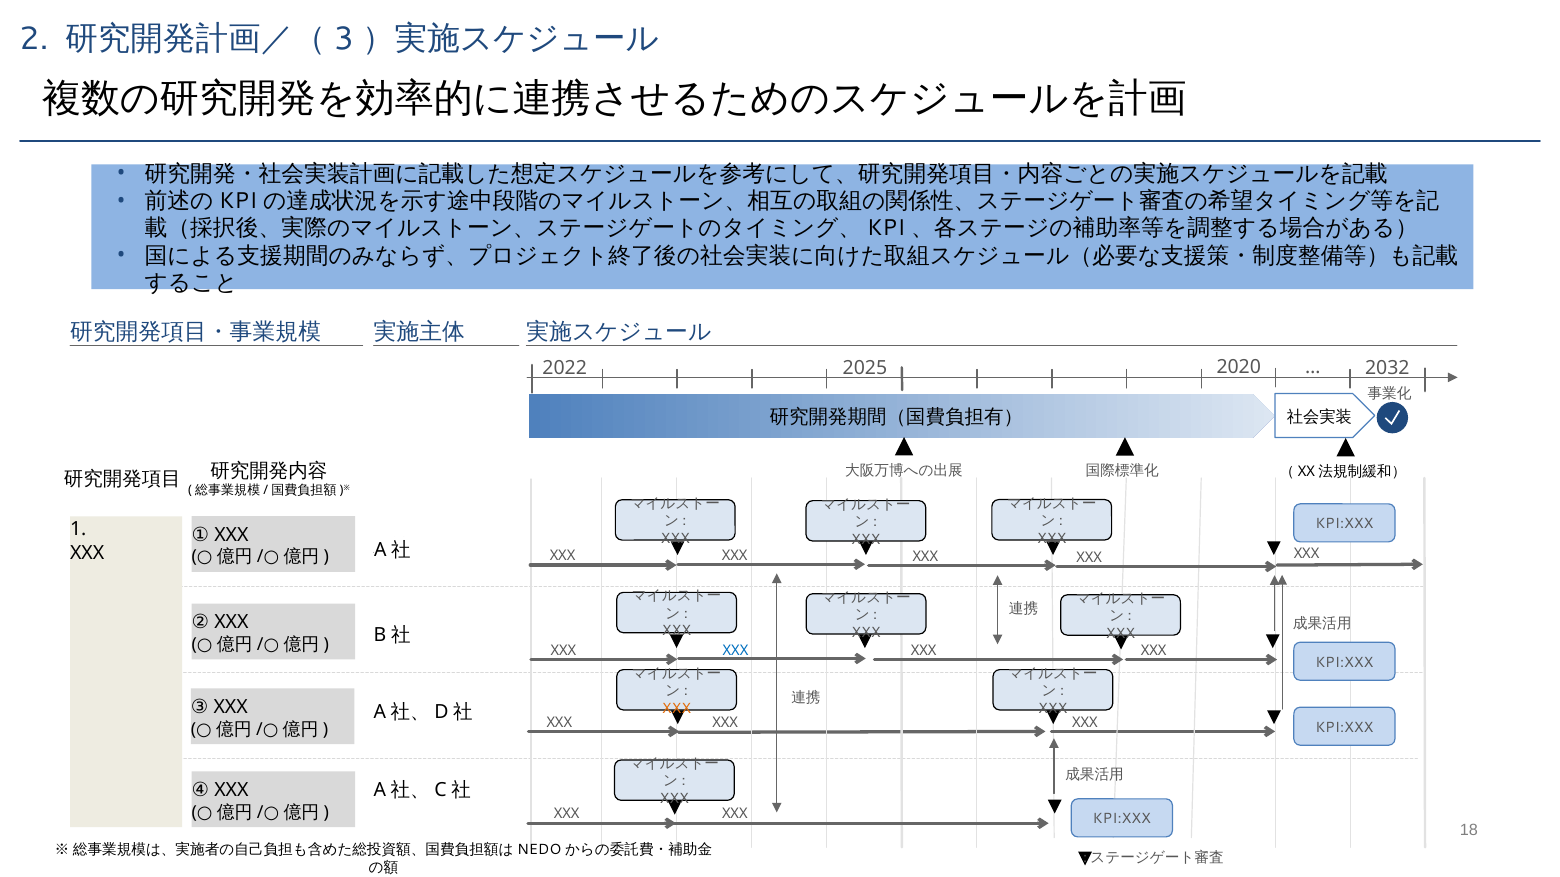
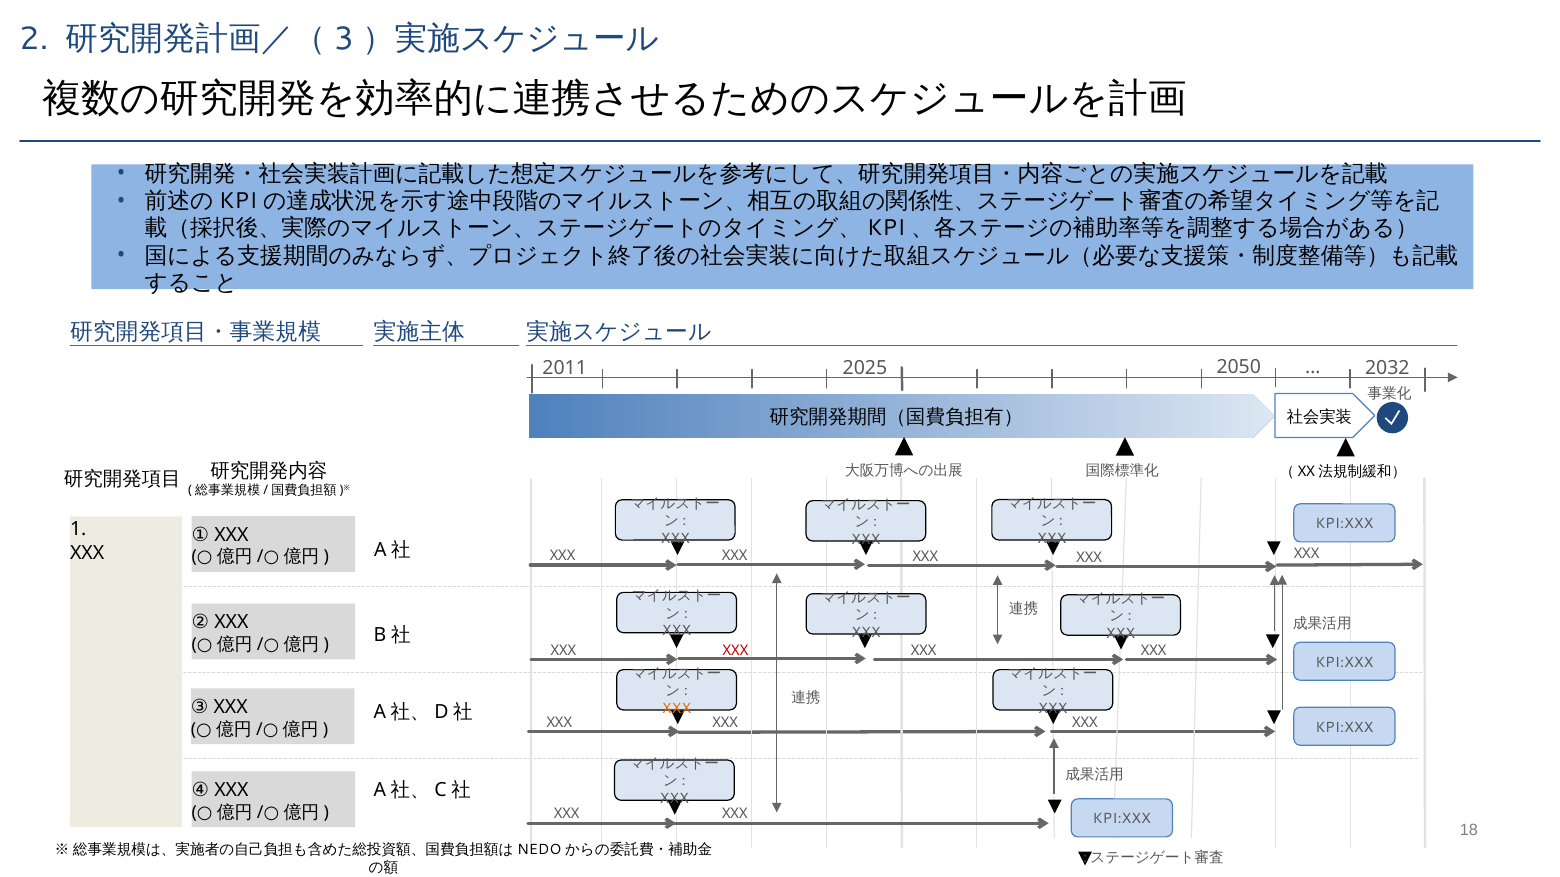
2022: 2022 -> 2011 (565, 368)
2020: 2020 -> 2050 (1239, 367)
XXX colour: blue -> red (736, 651)
